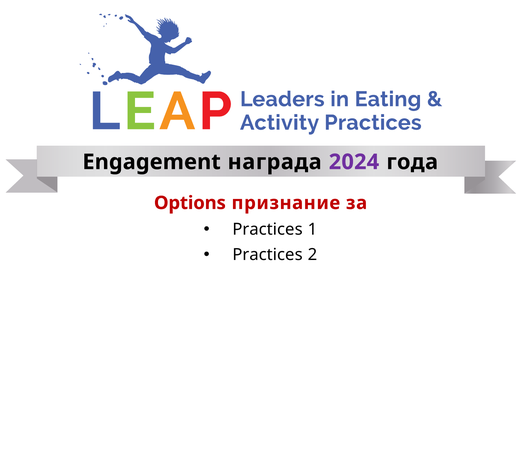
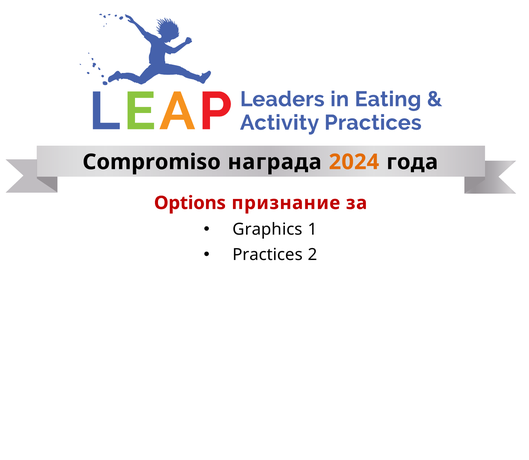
Engagement: Engagement -> Compromiso (152, 162)
2024 colour: purple -> orange (354, 162)
Practices: Practices -> Graphics (268, 229)
